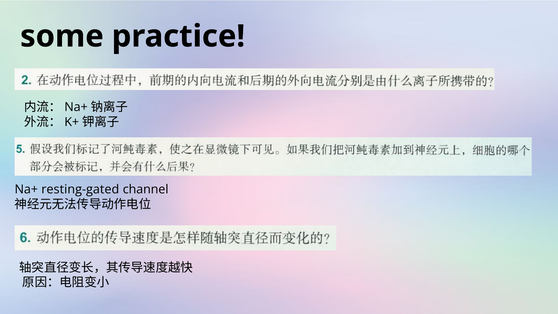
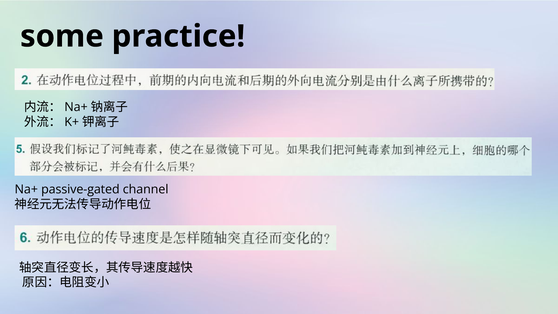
resting-gated: resting-gated -> passive-gated (80, 189)
